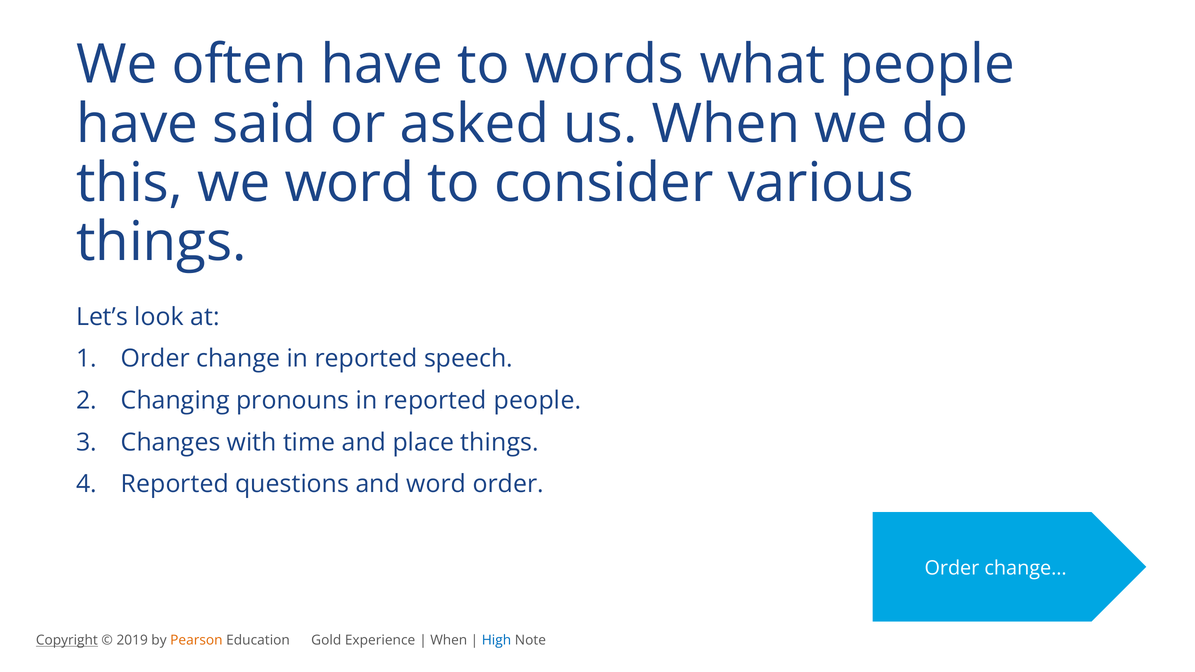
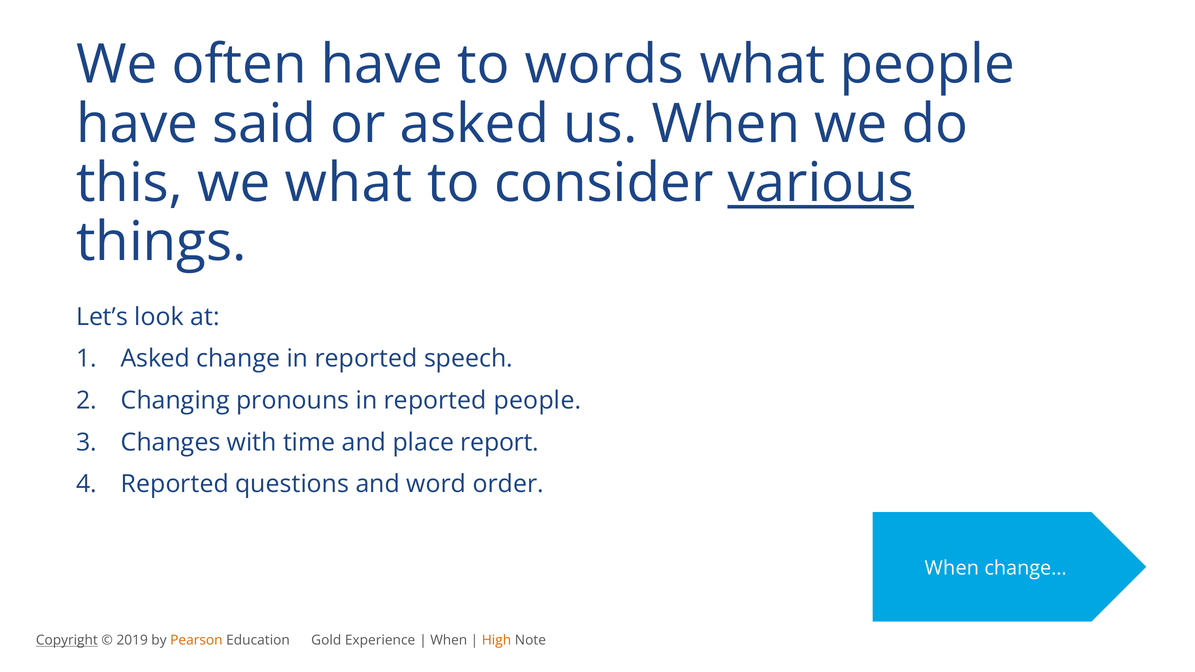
we word: word -> what (349, 183)
various underline: none -> present (821, 183)
Order: Order -> Asked (155, 359)
place things: things -> report (500, 442)
Order: Order -> When (952, 568)
High colour: blue -> orange (496, 641)
